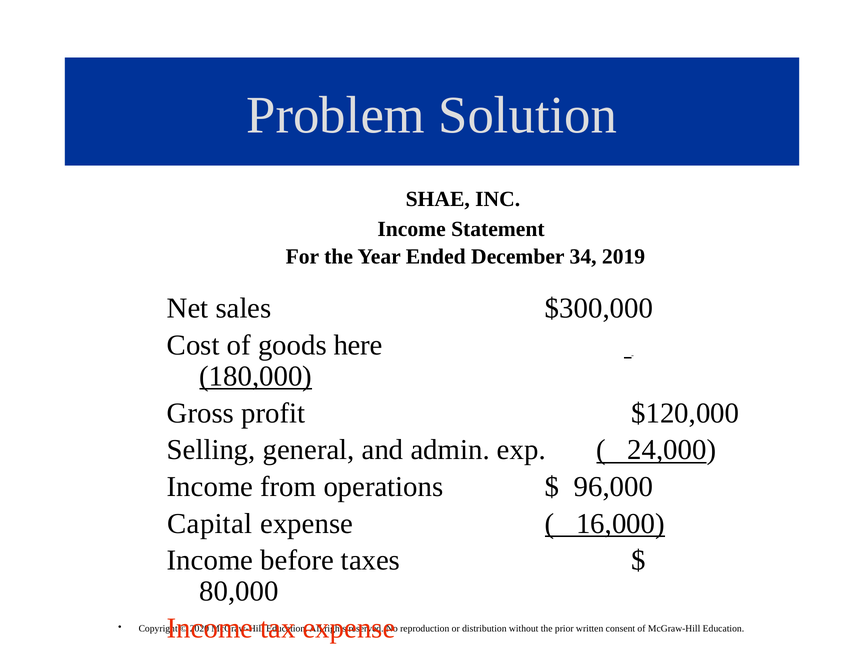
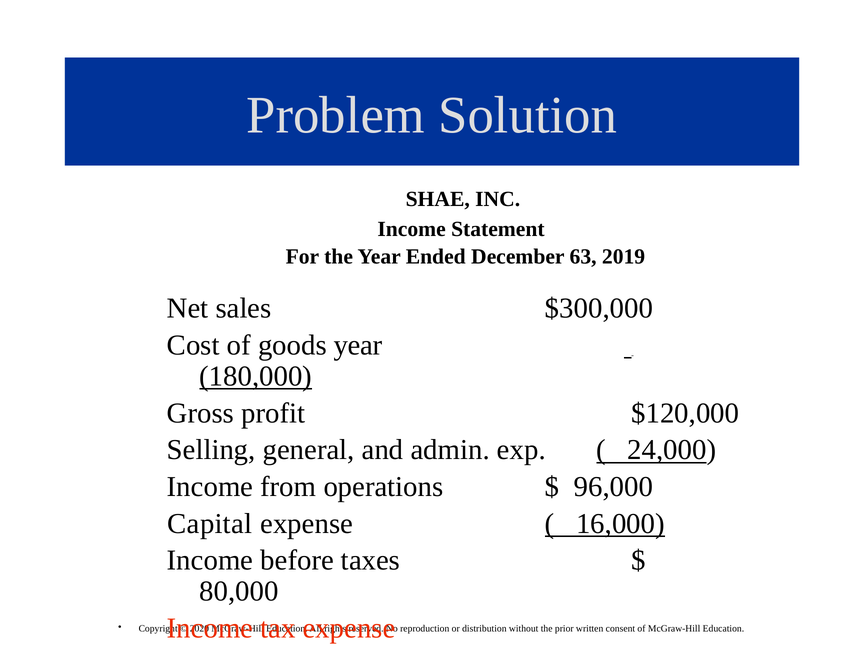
34: 34 -> 63 (583, 257)
goods here: here -> year (358, 345)
